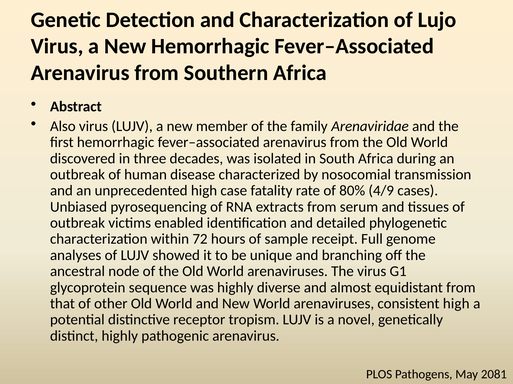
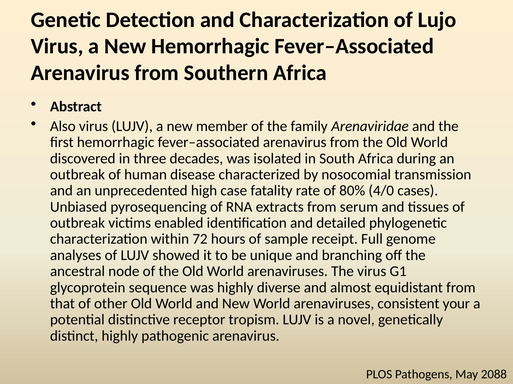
4/9: 4/9 -> 4/0 (381, 191)
consistent high: high -> your (456, 304)
2081: 2081 -> 2088 (494, 375)
